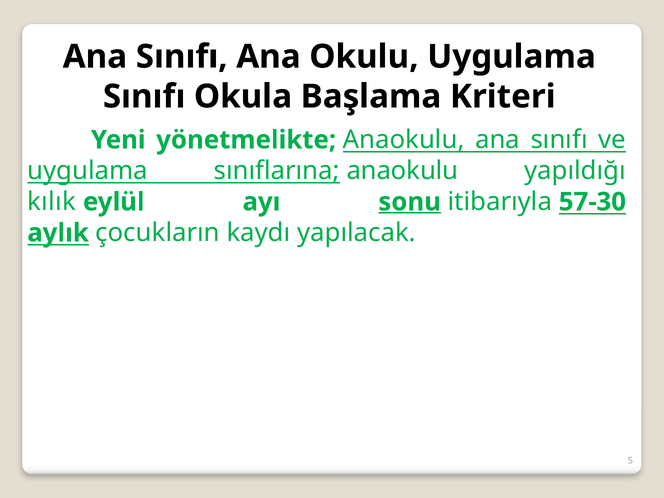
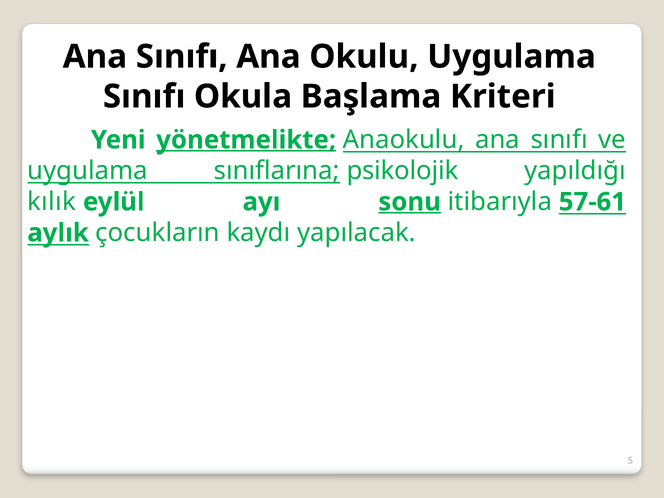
yönetmelikte underline: none -> present (246, 140)
sınıflarına anaokulu: anaokulu -> psikolojik (402, 171)
57-30: 57-30 -> 57-61 (592, 202)
